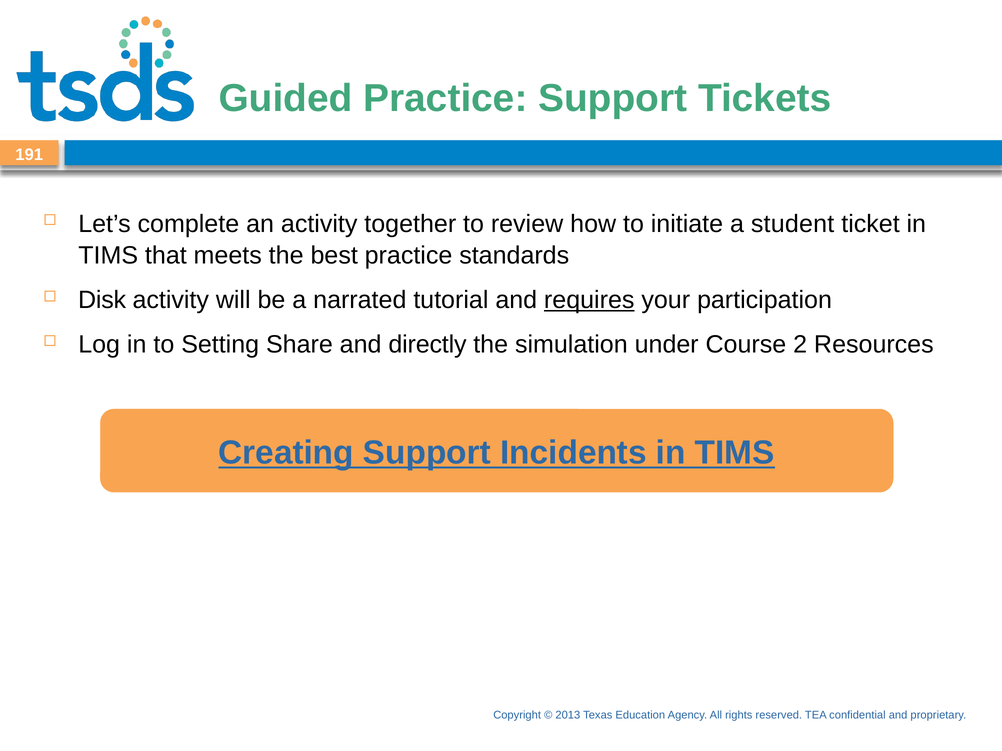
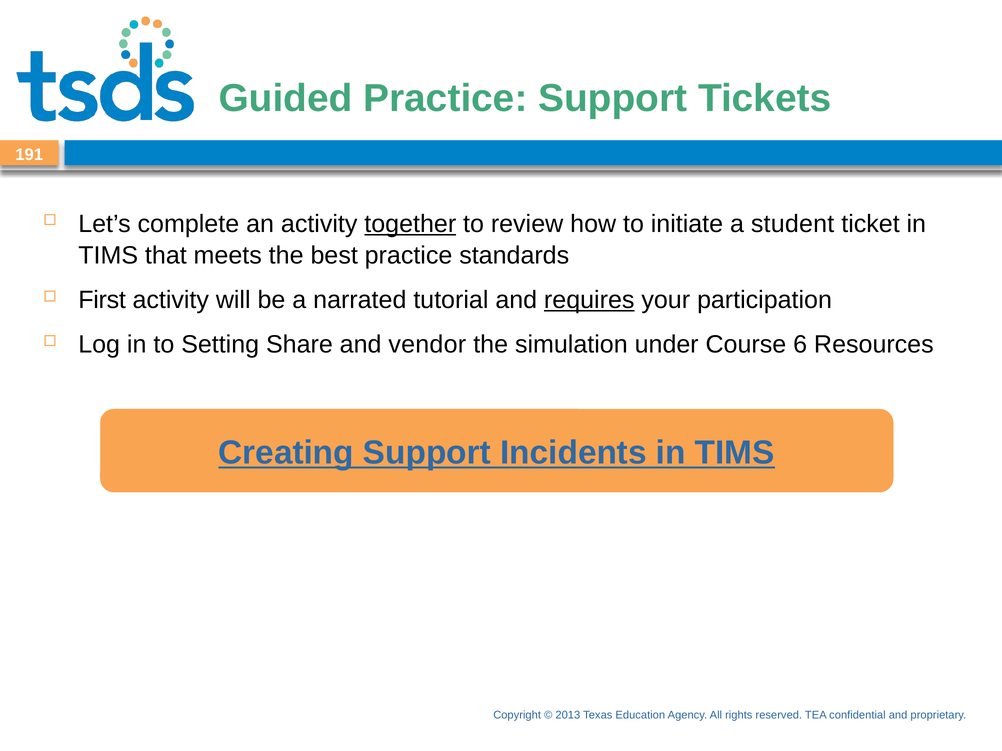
together underline: none -> present (410, 224)
Disk: Disk -> First (102, 300)
directly: directly -> vendor (427, 344)
2: 2 -> 6 (800, 344)
